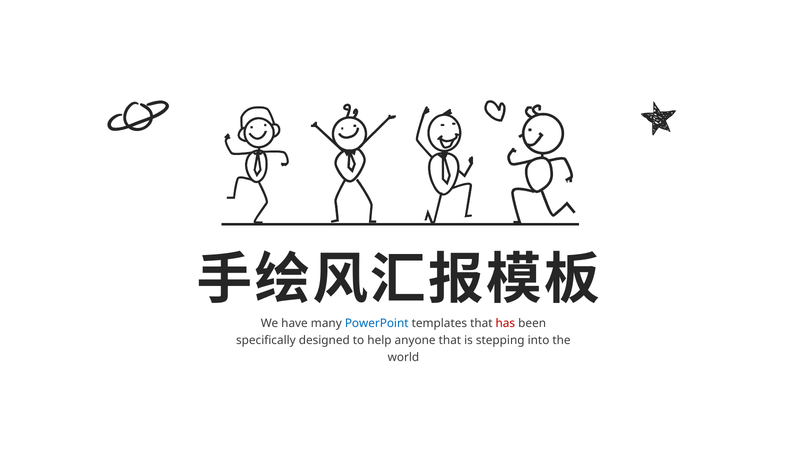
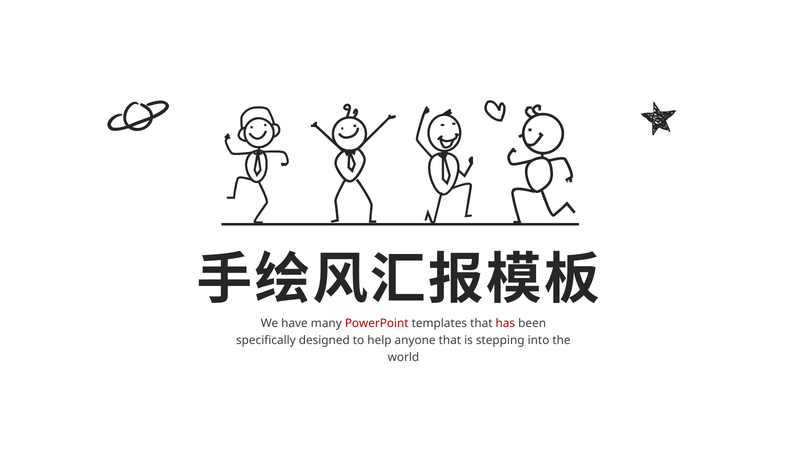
PowerPoint colour: blue -> red (377, 323)
